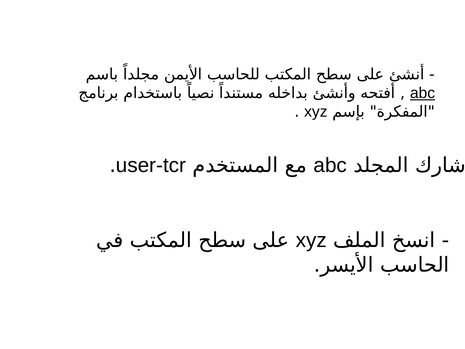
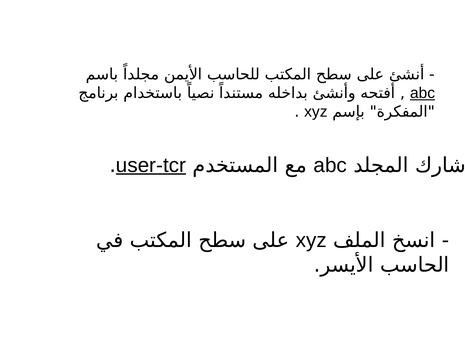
user-tcr underline: none -> present (151, 165)
